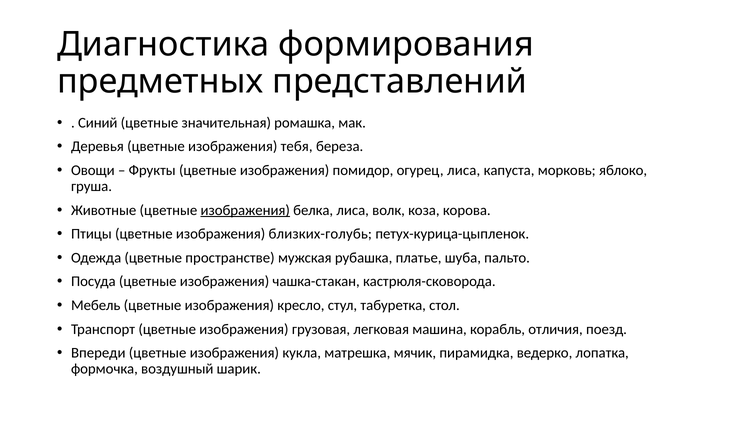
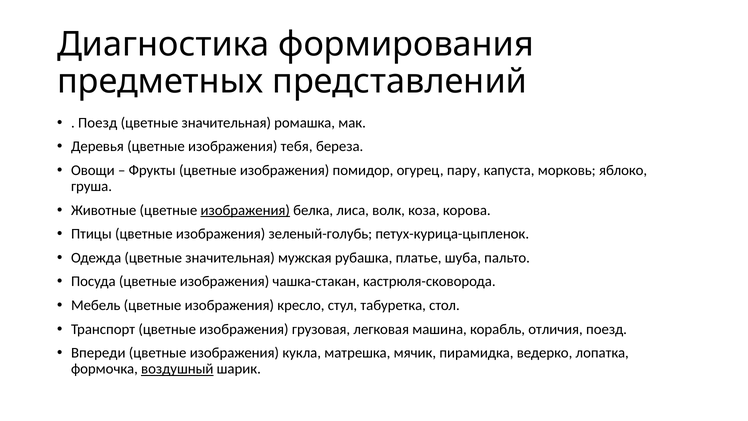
Синий: Синий -> Поезд (98, 123)
огурец лиса: лиса -> пару (464, 170)
близких-голубь: близких-голубь -> зеленый-голубь (320, 234)
Одежда цветные пространстве: пространстве -> значительная (230, 258)
воздушный underline: none -> present (177, 369)
